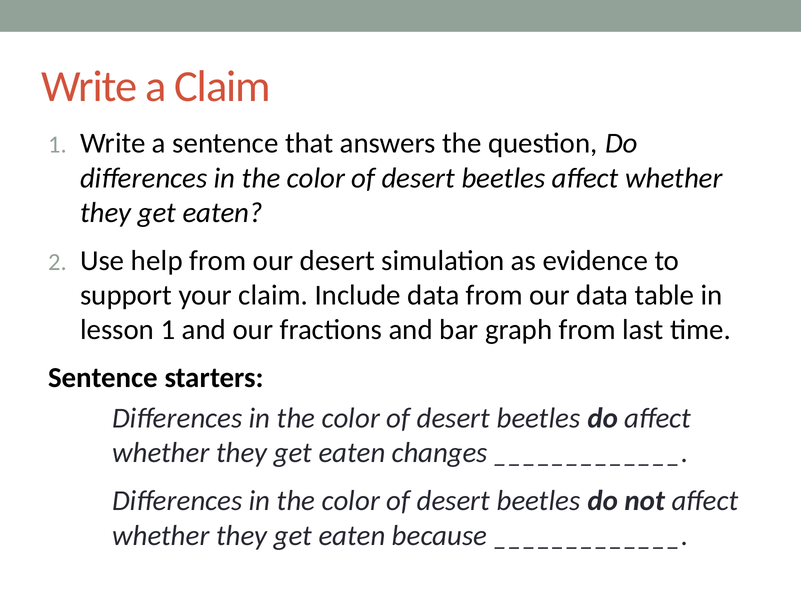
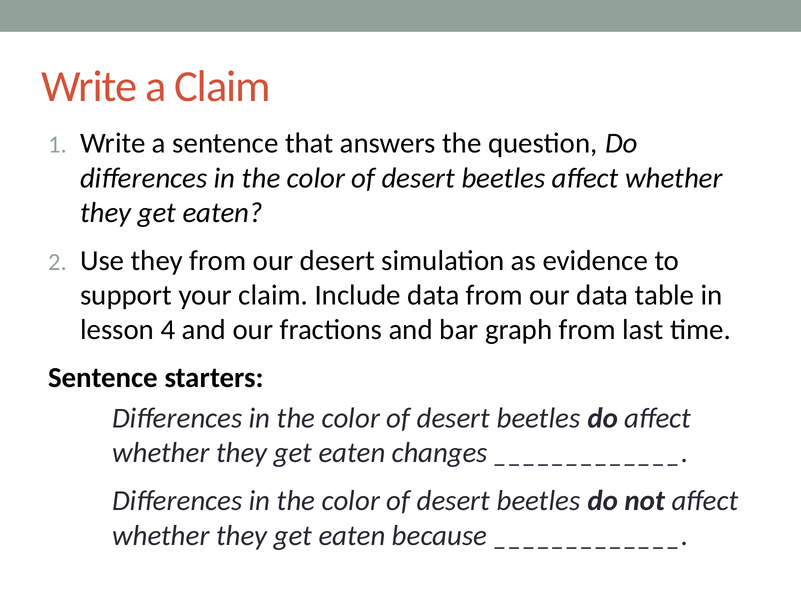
Use help: help -> they (157, 261)
lesson 1: 1 -> 4 (168, 330)
